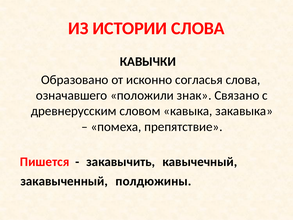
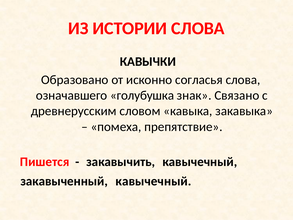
положили: положили -> голубушка (142, 95)
закавыченный полдюжины: полдюжины -> кавычечный (153, 181)
